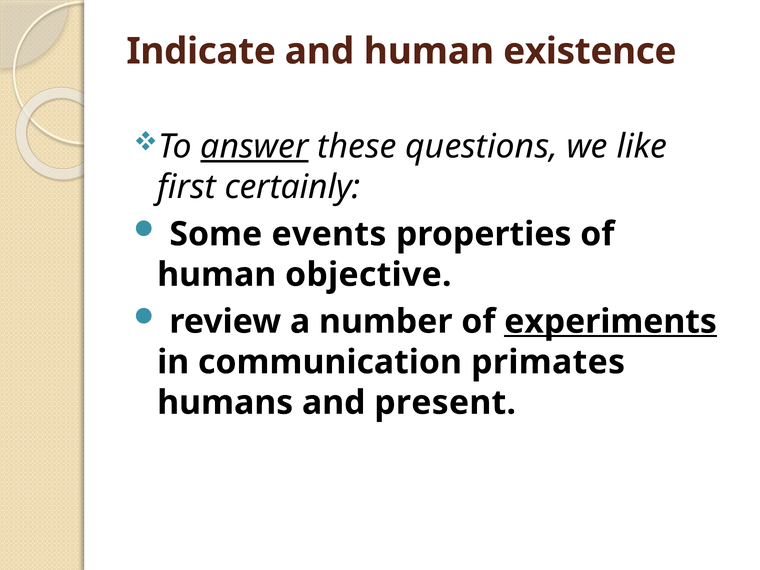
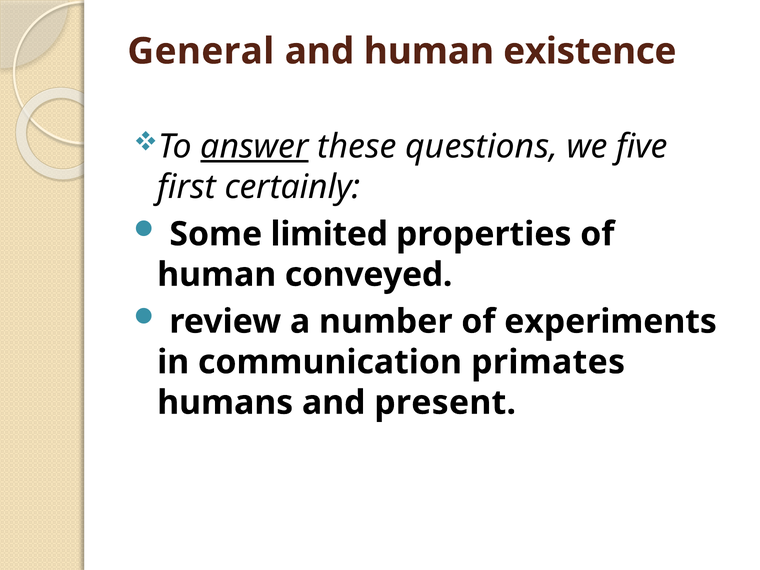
Indicate: Indicate -> General (201, 51)
like: like -> five (642, 147)
events: events -> limited (329, 234)
objective: objective -> conveyed (369, 275)
experiments underline: present -> none (611, 322)
